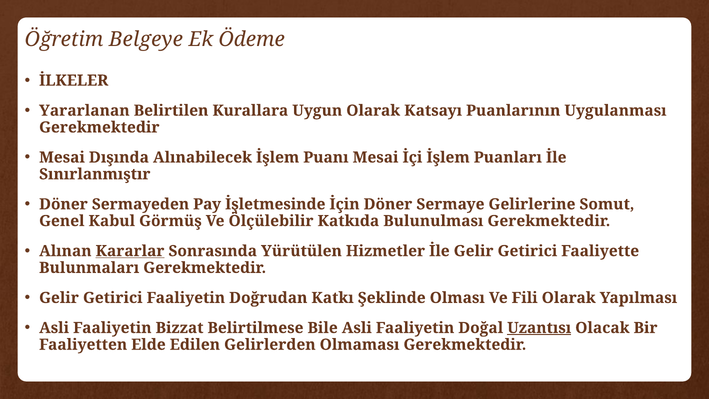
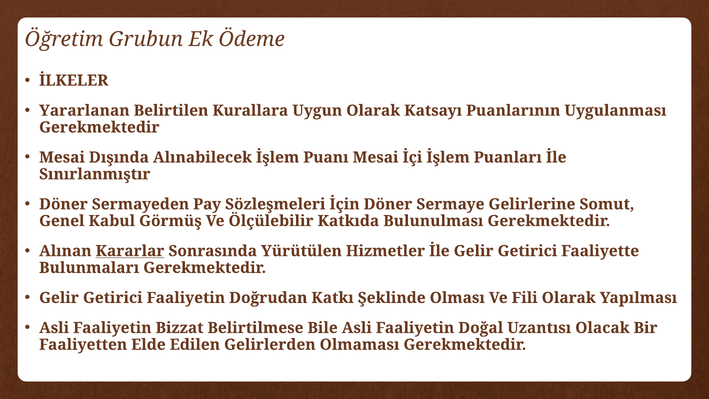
Belgeye: Belgeye -> Grubun (146, 39)
İşletmesinde: İşletmesinde -> Sözleşmeleri (275, 204)
Uzantısı underline: present -> none (539, 328)
